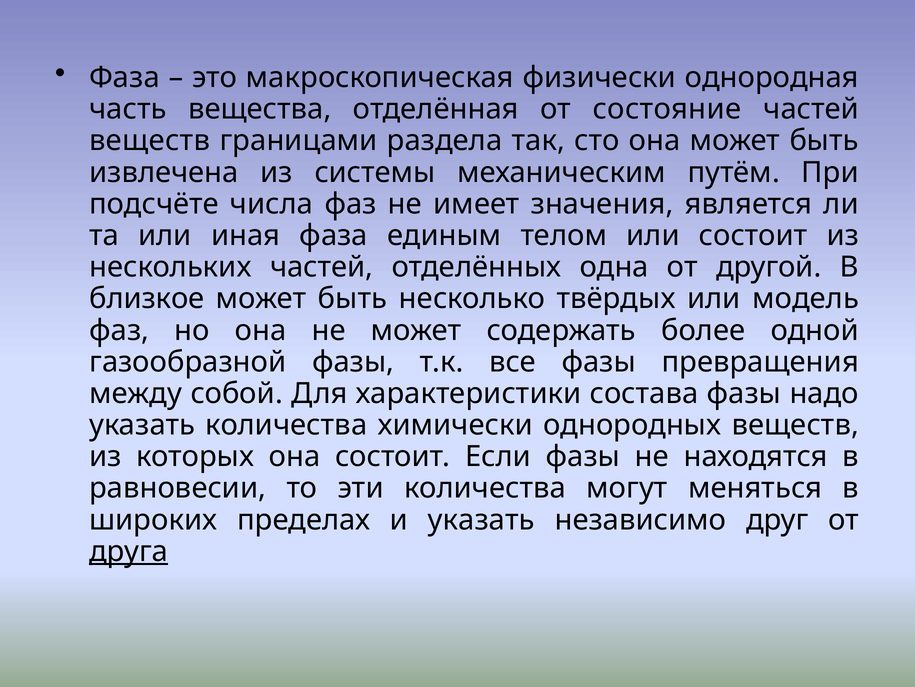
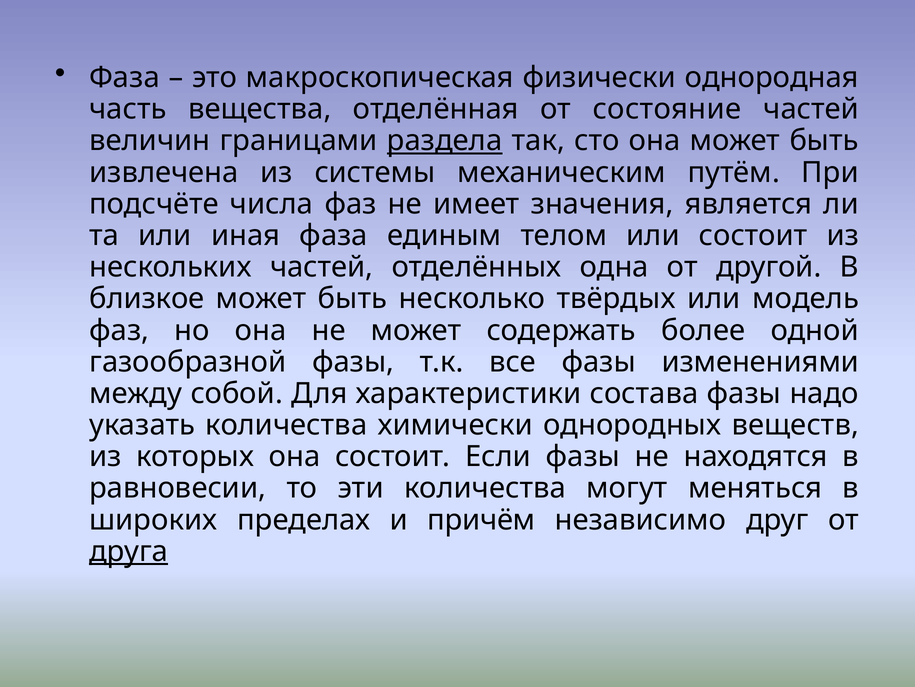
веществ: веществ -> величин (150, 141)
раздела underline: none -> present (445, 141)
превращения: превращения -> изменениями (760, 362)
и указать: указать -> причём (481, 519)
